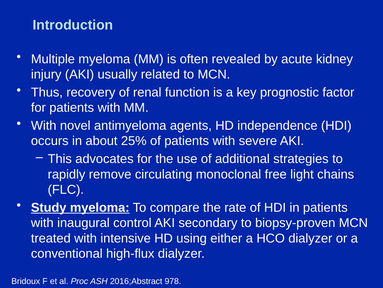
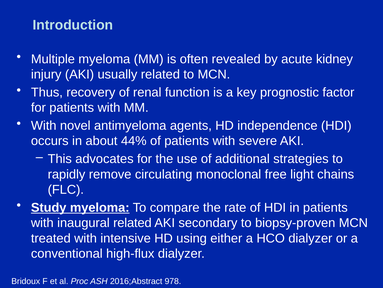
25%: 25% -> 44% (134, 141)
inaugural control: control -> related (132, 222)
